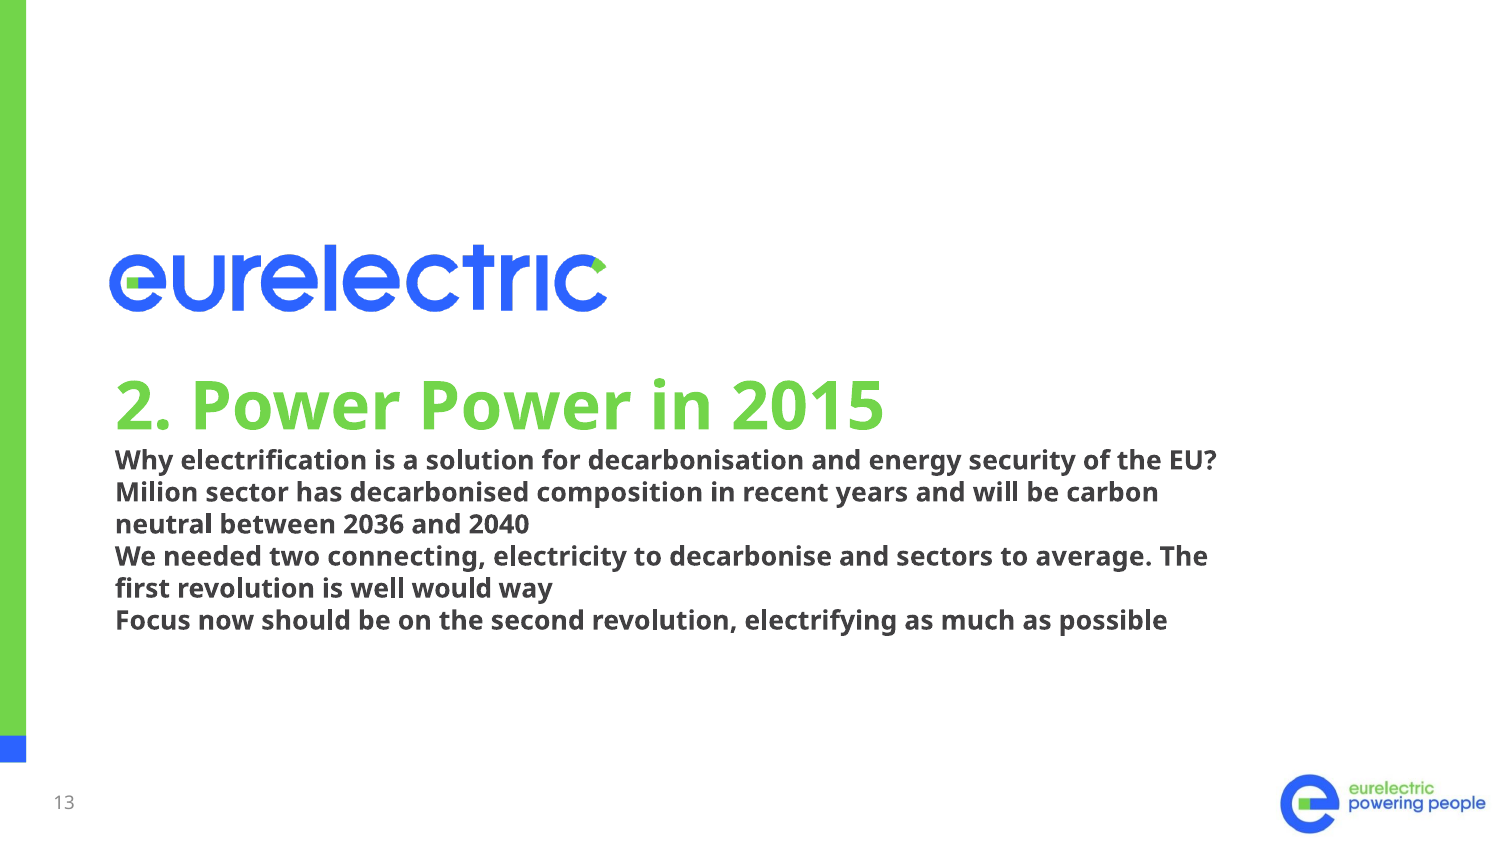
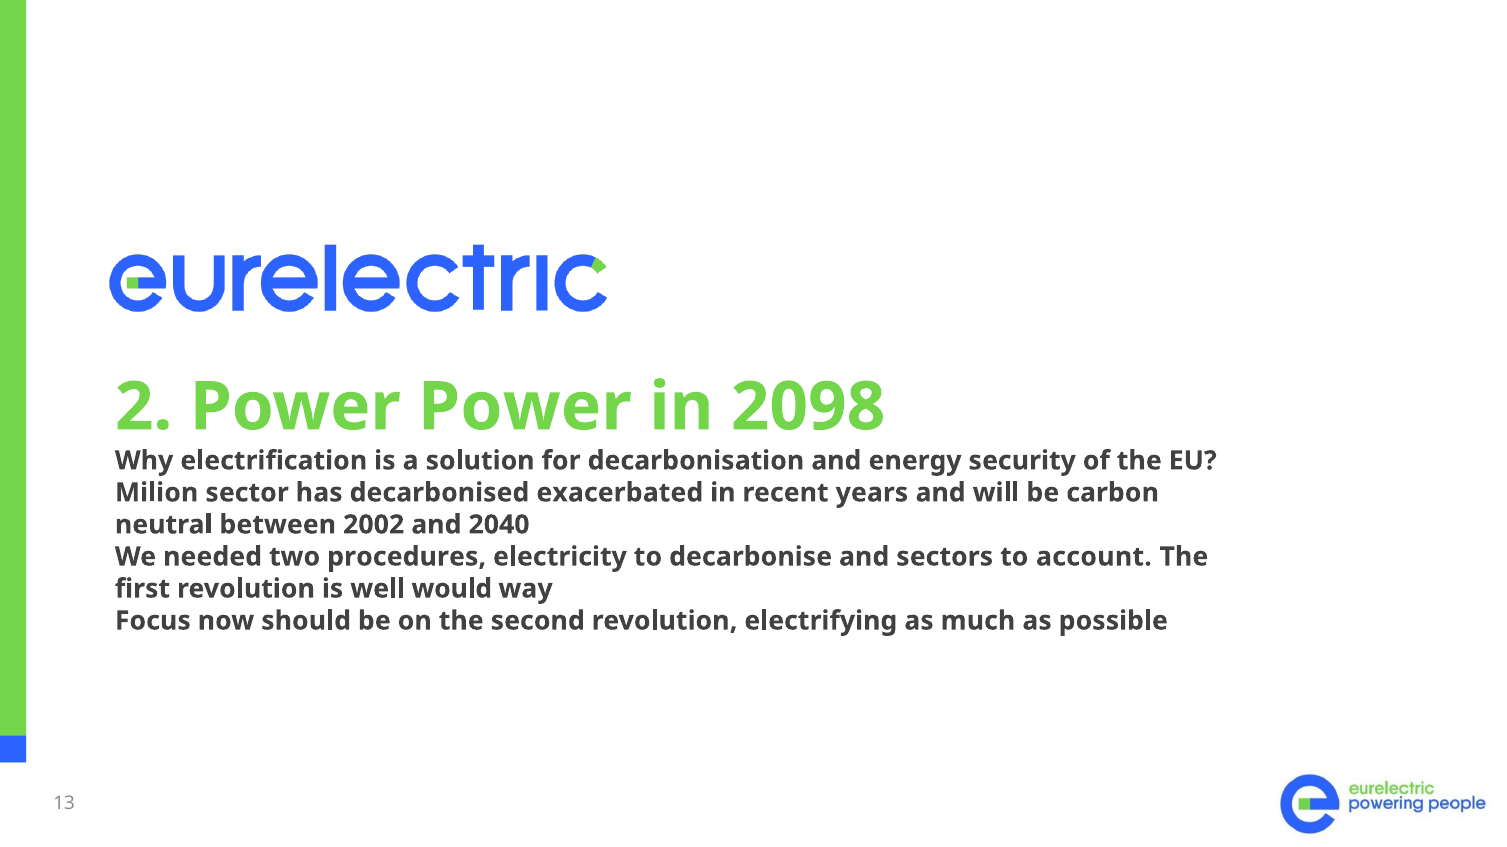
2015: 2015 -> 2098 (808, 407)
composition: composition -> exacerbated (620, 493)
2036: 2036 -> 2002 (374, 525)
connecting: connecting -> procedures (407, 557)
average: average -> account (1094, 557)
